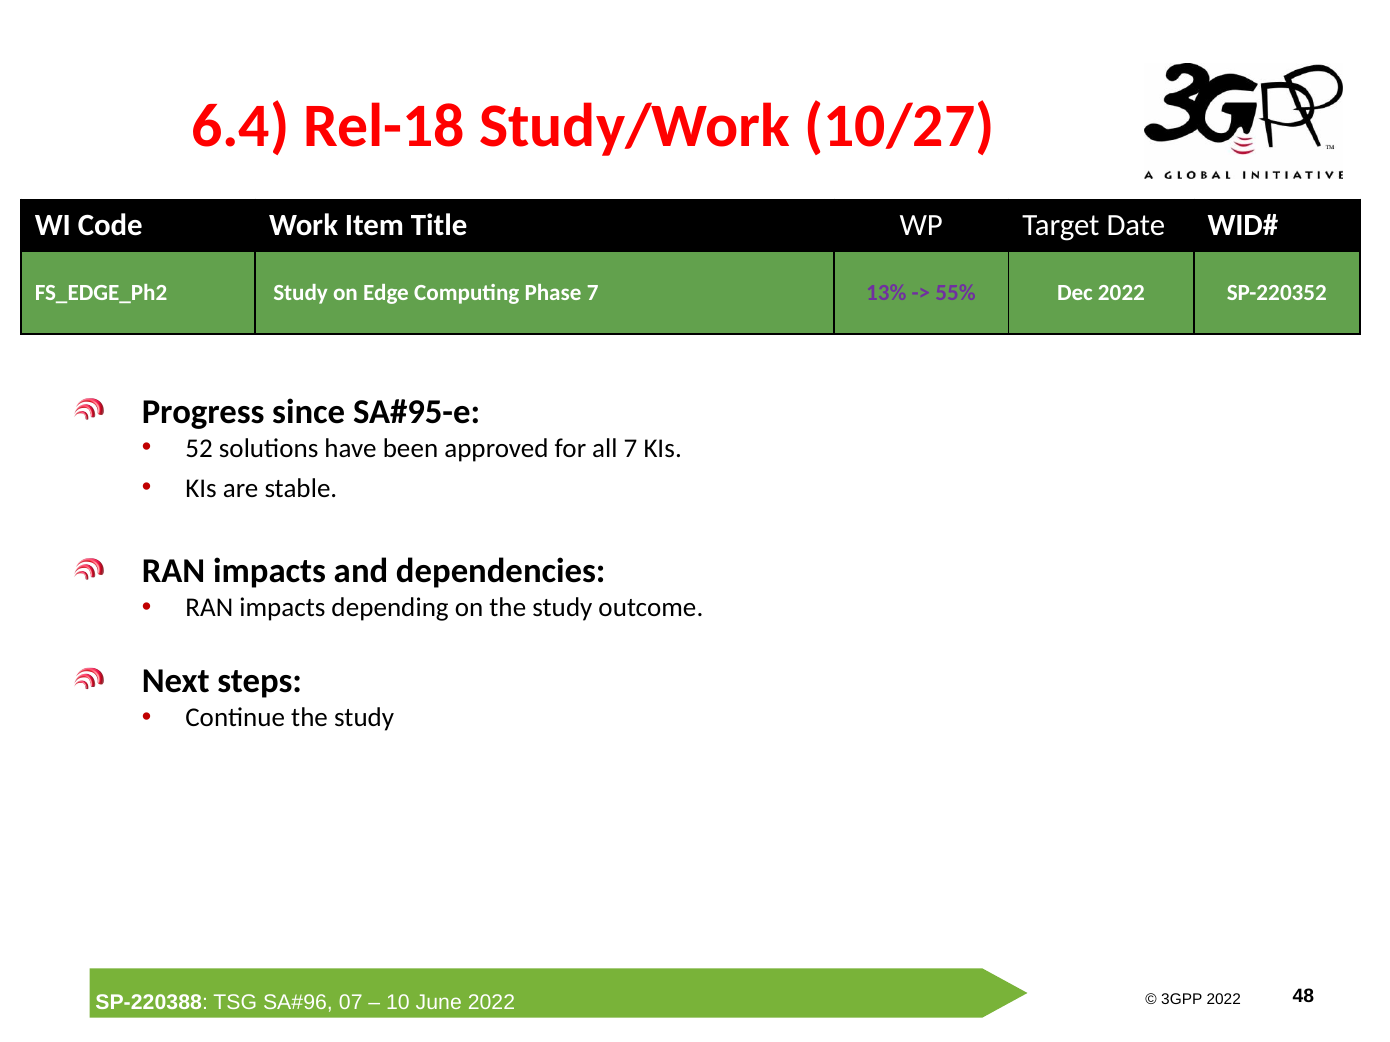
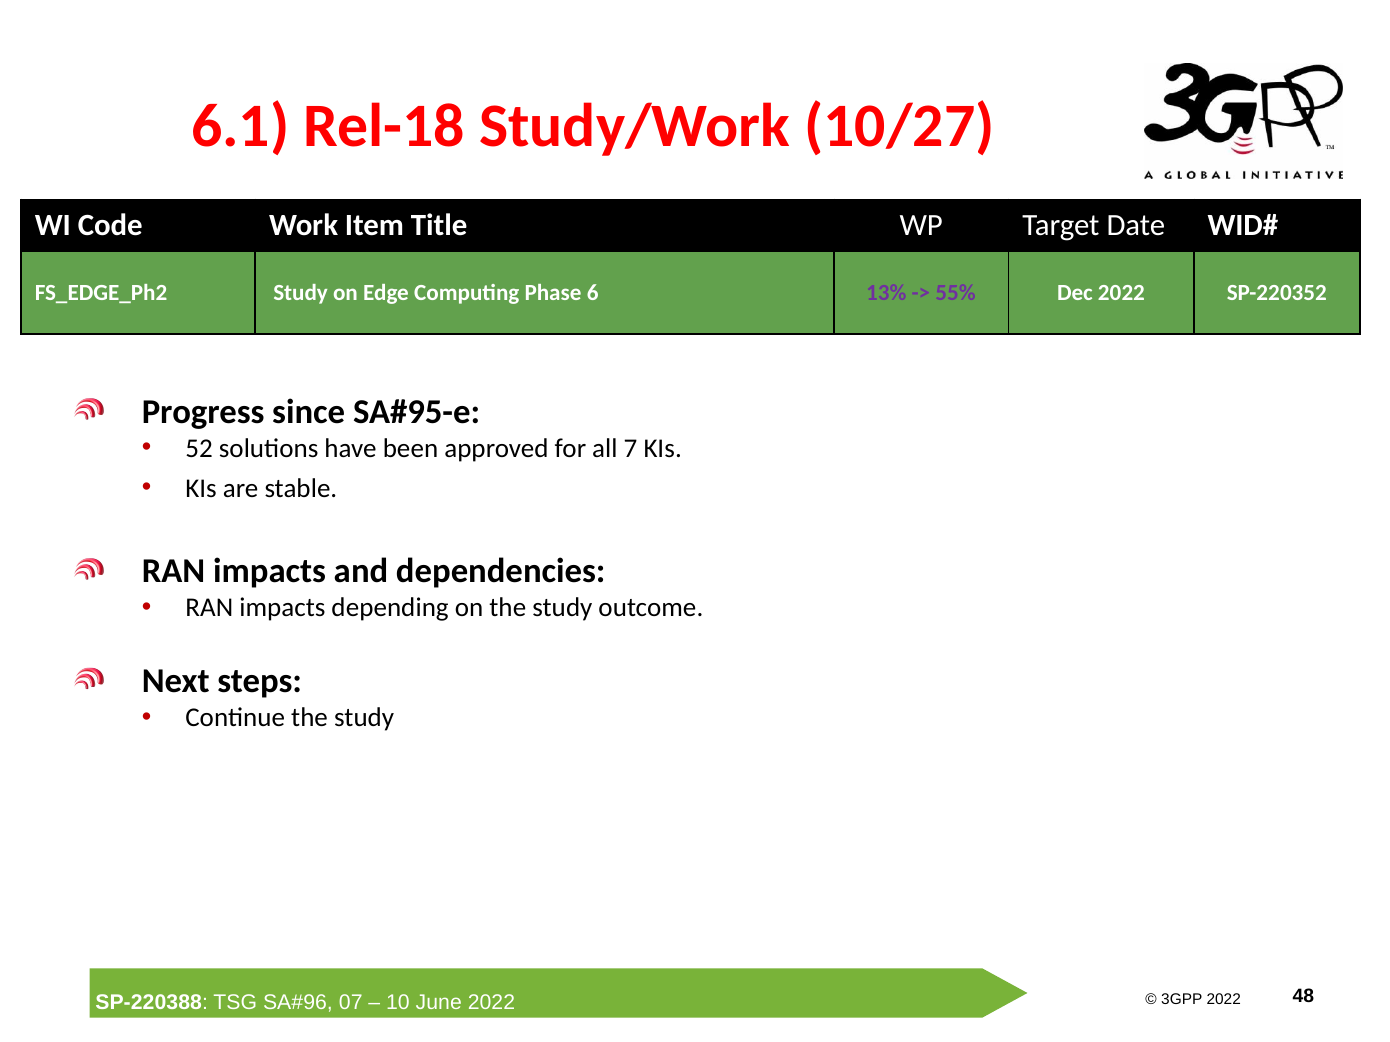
6.4: 6.4 -> 6.1 (240, 126)
Phase 7: 7 -> 6 (593, 293)
